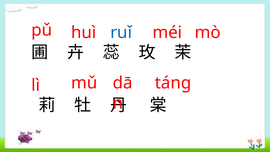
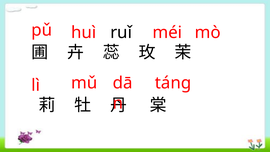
ruǐ colour: blue -> black (121, 32)
